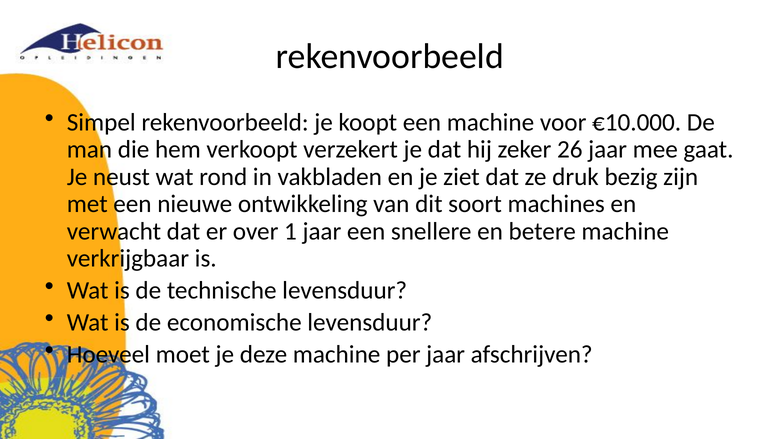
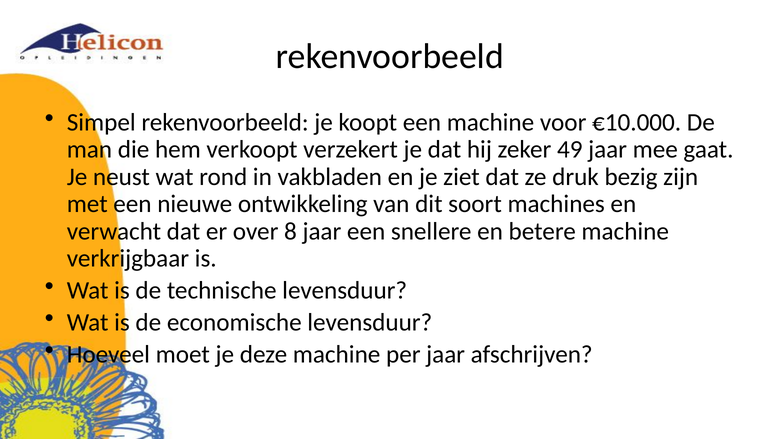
26: 26 -> 49 (570, 149)
1: 1 -> 8 (290, 231)
